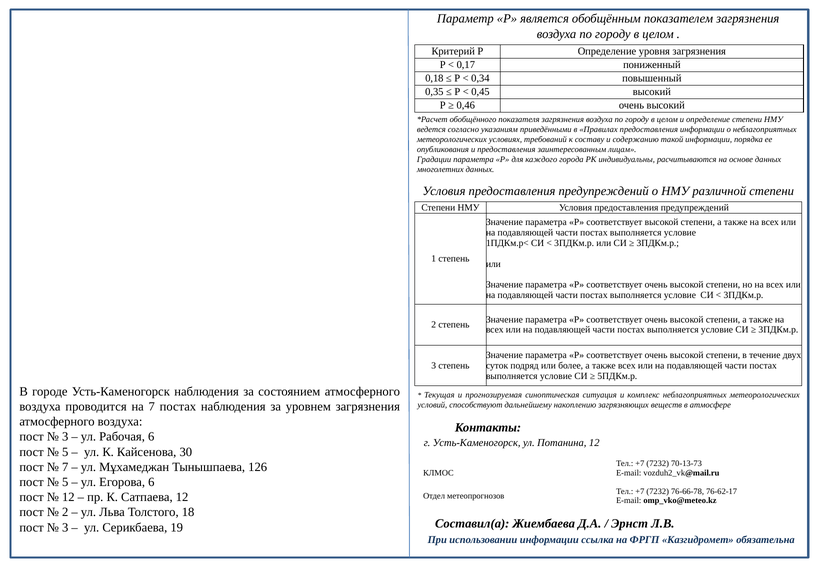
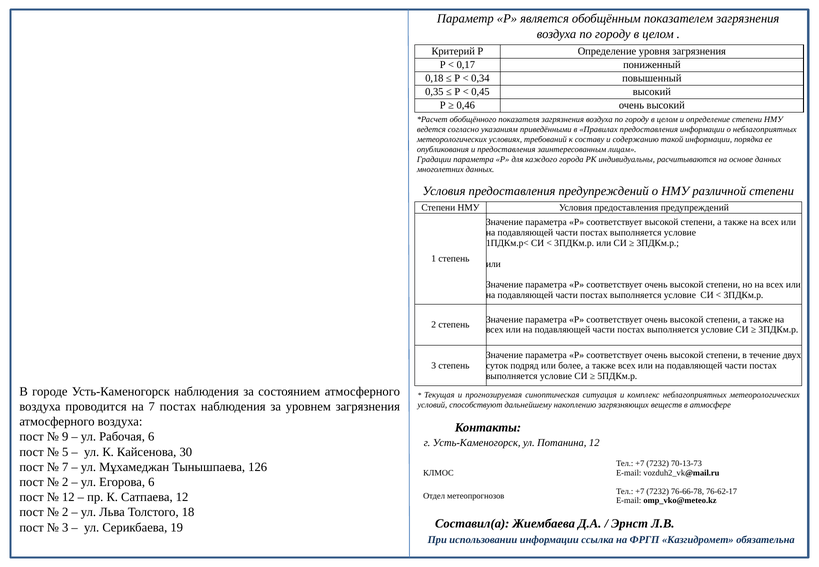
3: 3 -> 9 (65, 437)
5: 5 -> 2 (65, 482)
